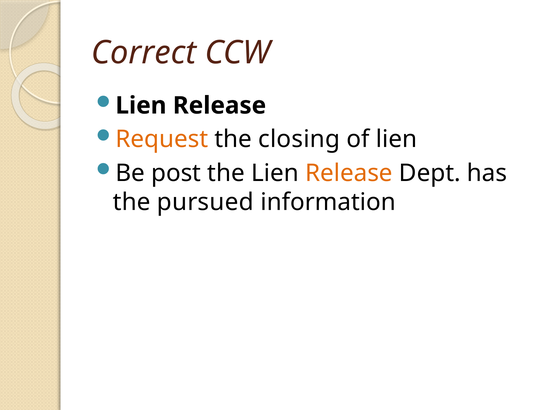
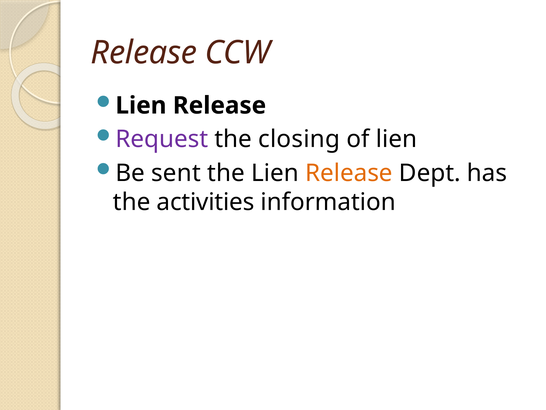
Correct: Correct -> Release (144, 53)
Request colour: orange -> purple (162, 139)
post: post -> sent (176, 173)
pursued: pursued -> activities (206, 202)
